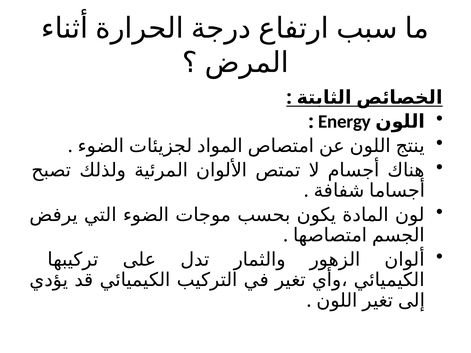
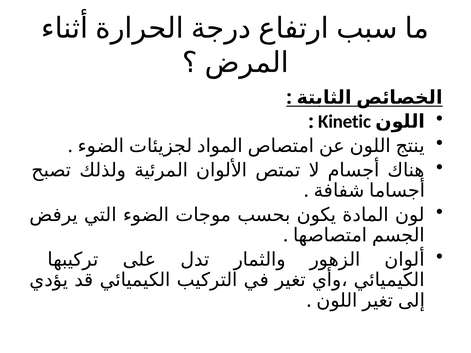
Energy: Energy -> Kinetic (345, 122)
